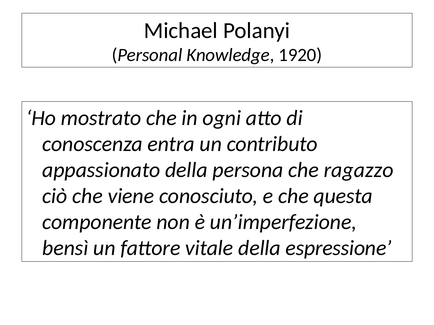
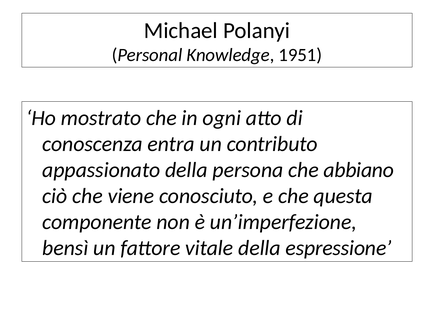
1920: 1920 -> 1951 (300, 55)
ragazzo: ragazzo -> abbiano (359, 170)
